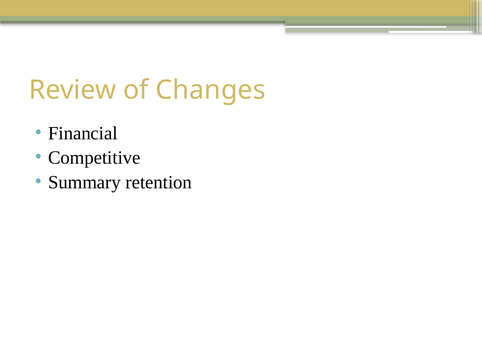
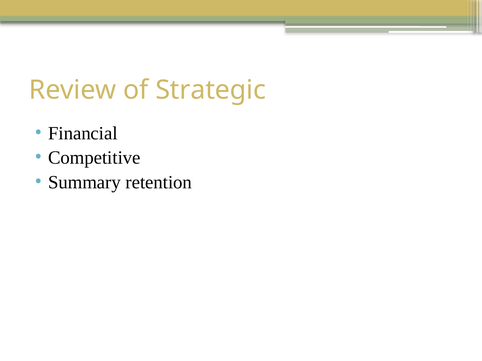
Changes: Changes -> Strategic (211, 90)
